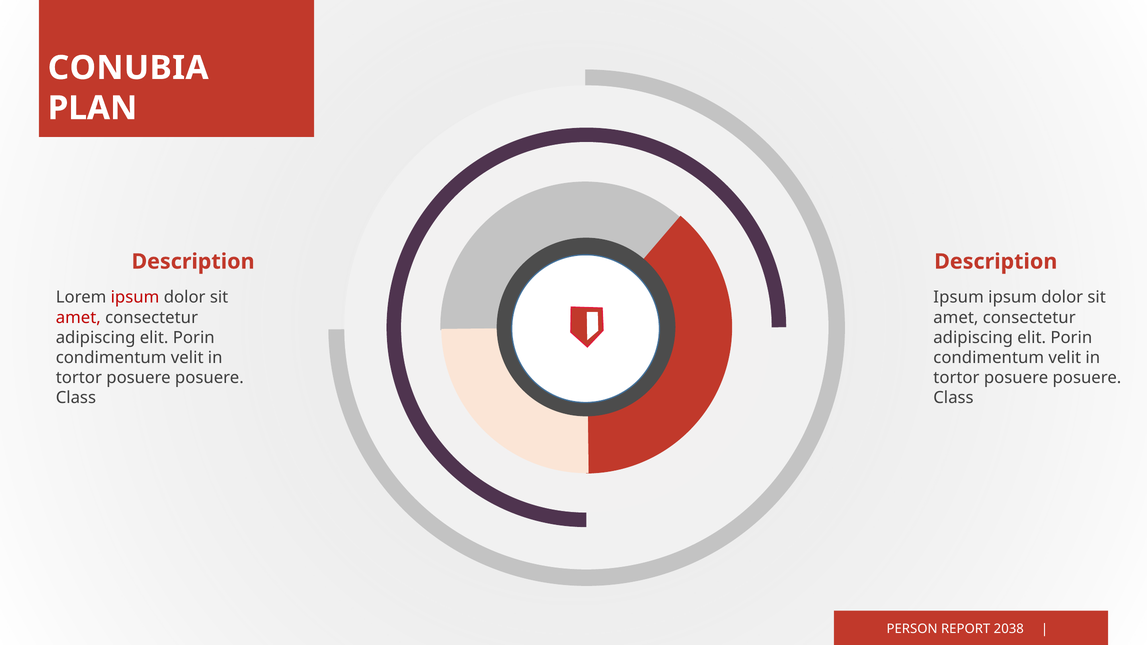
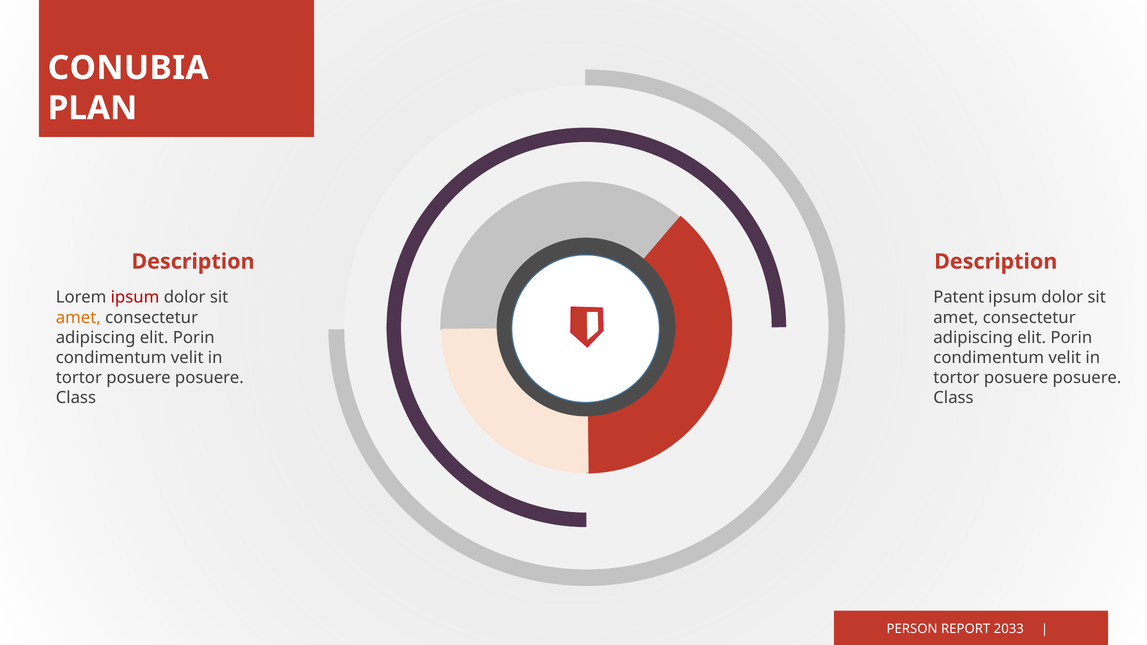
Ipsum: Ipsum -> Patent (959, 298)
amet colour: red -> orange (78, 318)
2038: 2038 -> 2033 (1009, 629)
